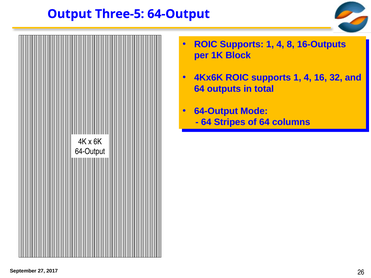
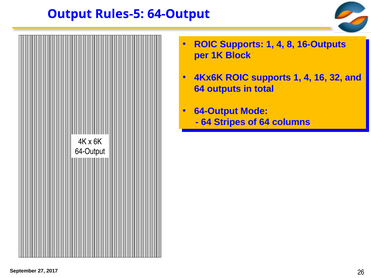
Three-5: Three-5 -> Rules-5 (119, 14)
